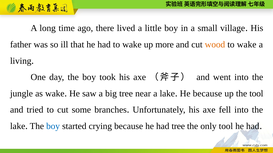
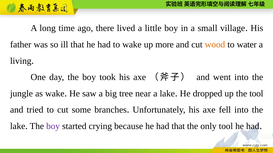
wake: wake -> water (247, 45)
He because: because -> dropped (208, 94)
boy colour: blue -> purple (53, 127)
had tree: tree -> that (178, 127)
